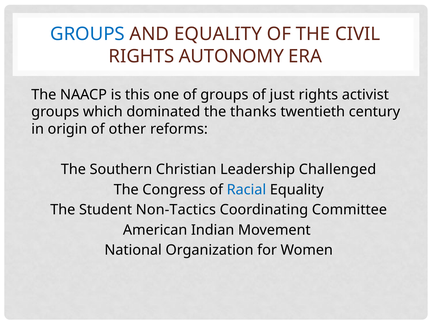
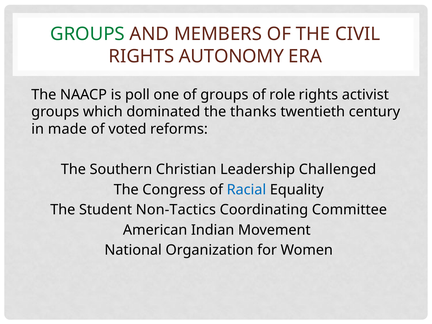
GROUPS colour: blue -> green (88, 34)
AND EQUALITY: EQUALITY -> MEMBERS (218, 34)
this: this -> poll (137, 95)
just: just -> role (282, 95)
origin: origin -> made (67, 129)
other: other -> voted (127, 129)
